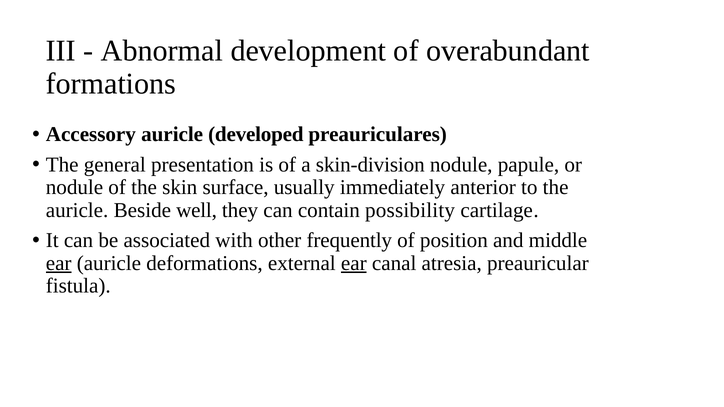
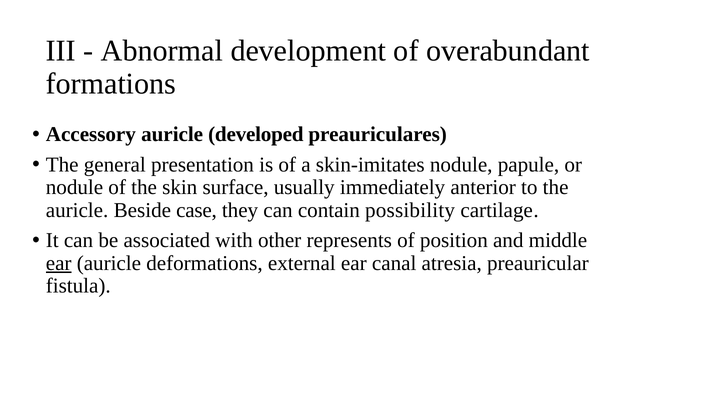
skin-division: skin-division -> skin-imitates (370, 165)
well: well -> case (197, 210)
frequently: frequently -> represents (349, 241)
ear underline: present -> none (354, 263)
